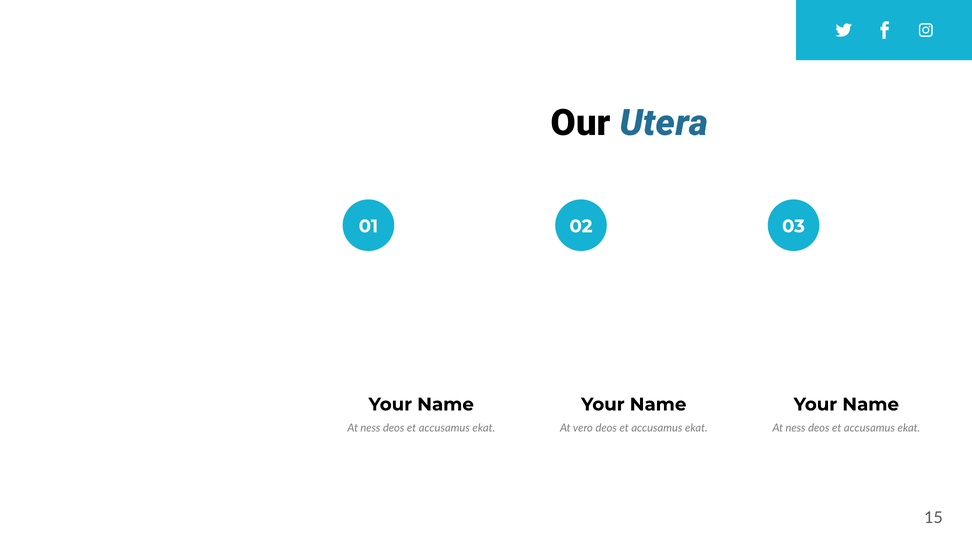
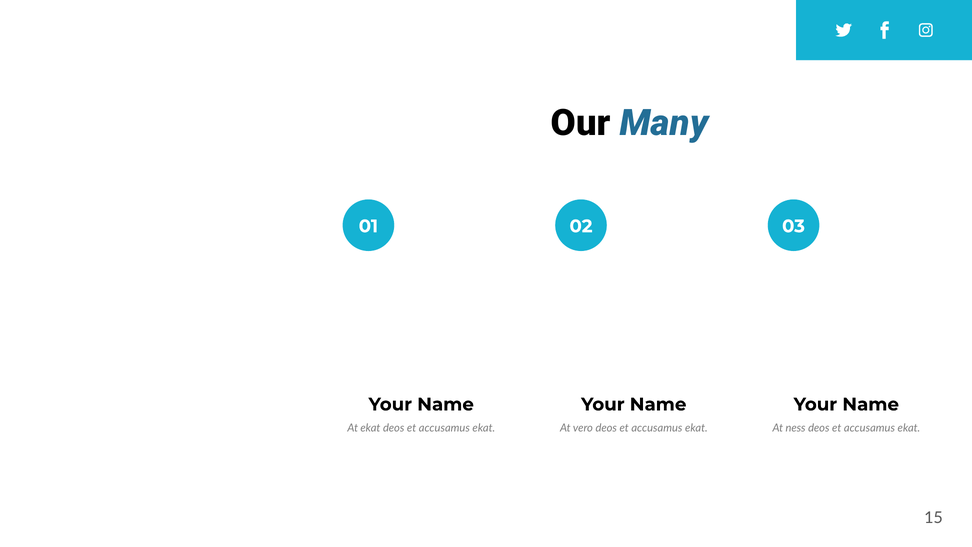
Utera: Utera -> Many (664, 123)
ness: ness -> ekat (370, 428)
